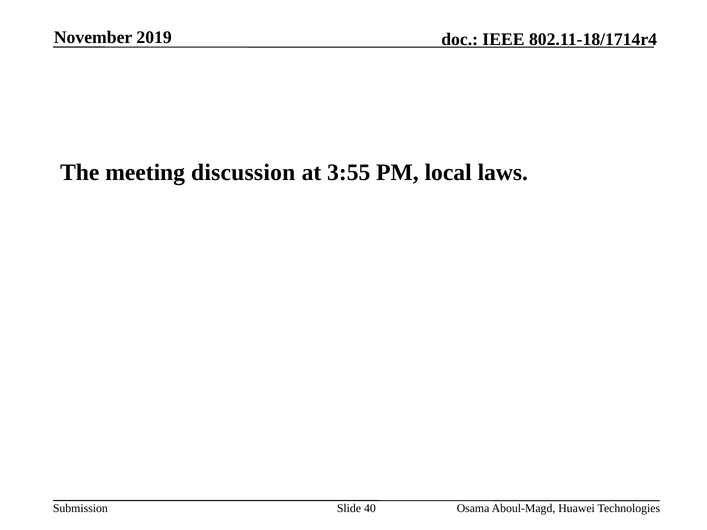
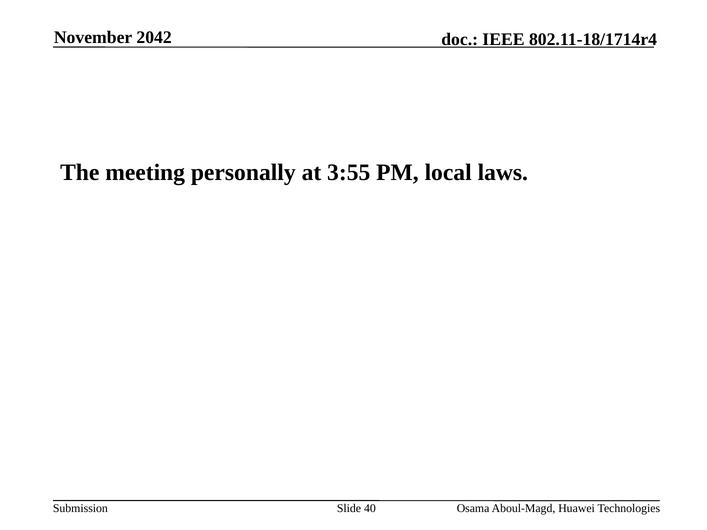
2019: 2019 -> 2042 (154, 37)
discussion: discussion -> personally (243, 173)
